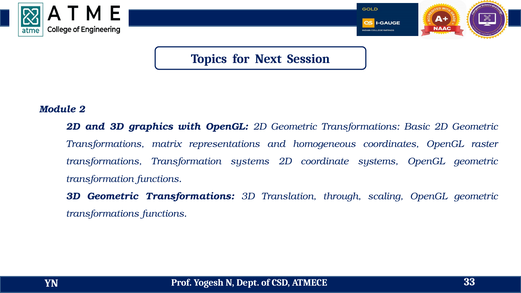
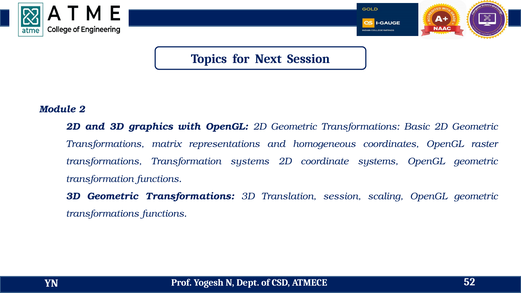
Translation through: through -> session (342, 196)
33: 33 -> 52 (469, 282)
